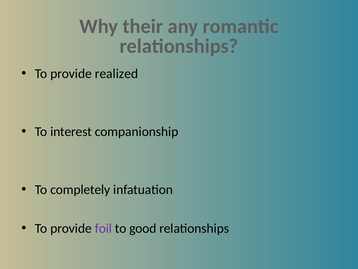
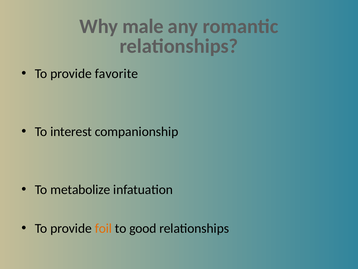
their: their -> male (143, 26)
realized: realized -> favorite (116, 73)
completely: completely -> metabolize (80, 189)
foil colour: purple -> orange (103, 228)
